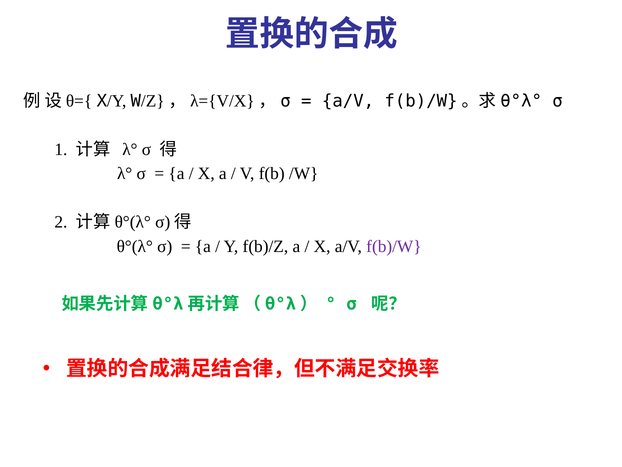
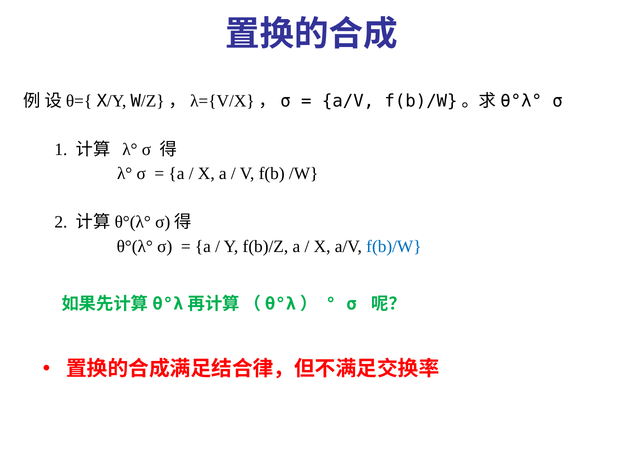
f(b)/W colour: purple -> blue (394, 246)
